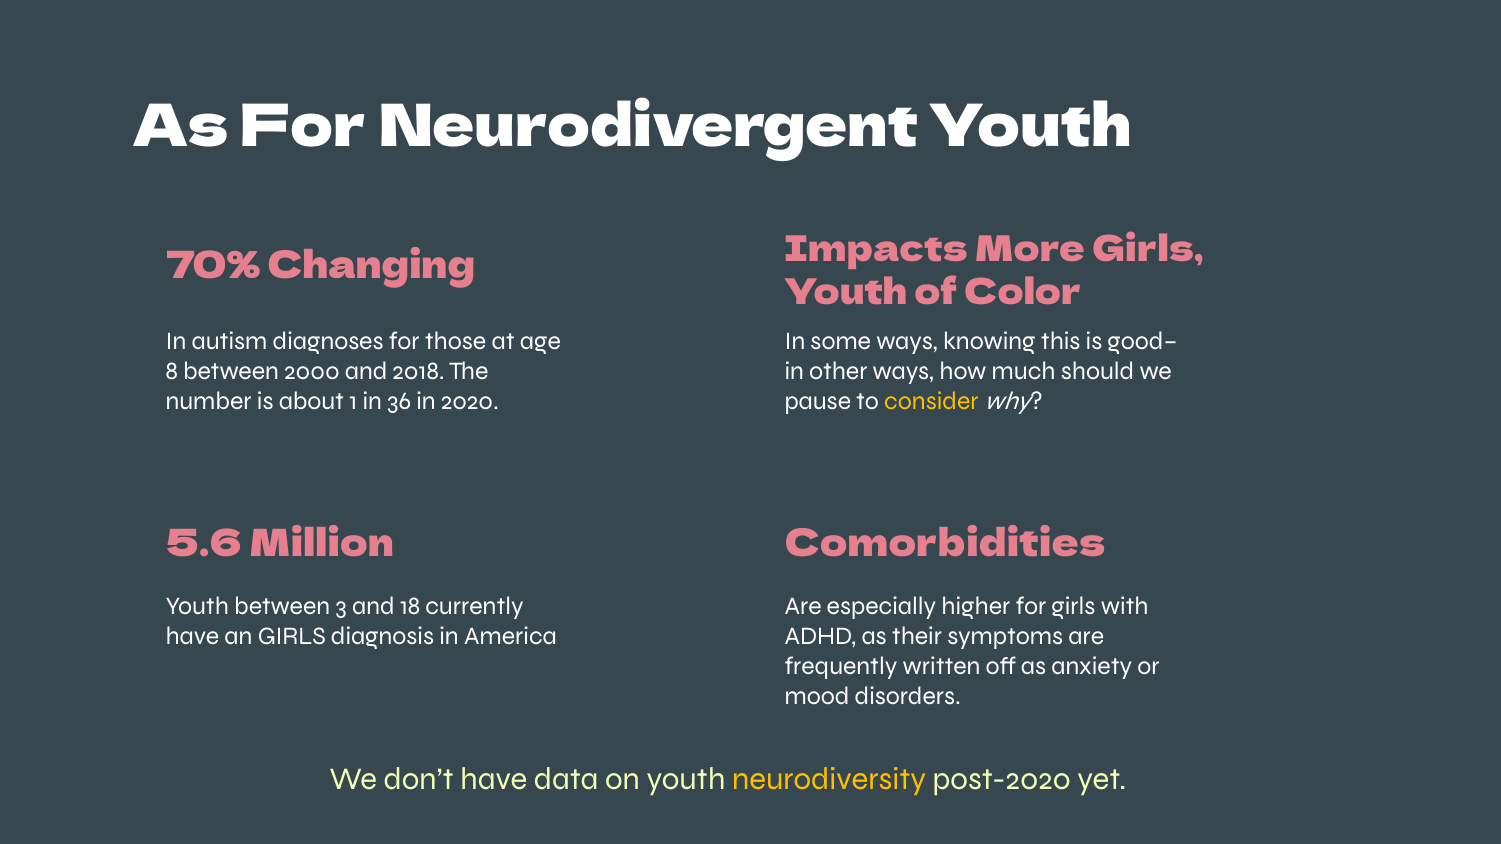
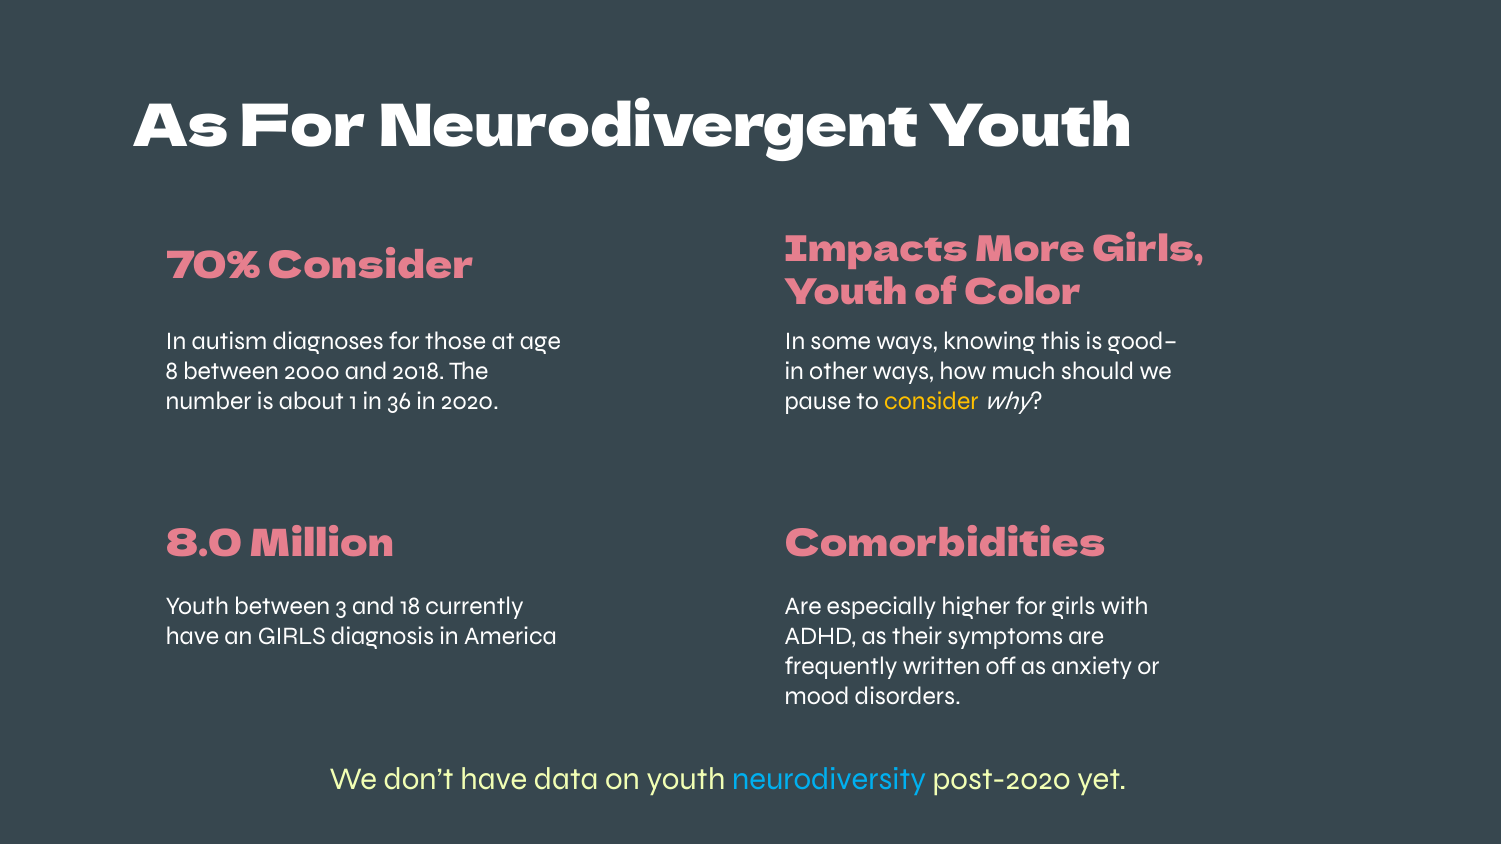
70% Changing: Changing -> Consider (371, 267)
5.6: 5.6 -> 8.0 (204, 544)
neurodiversity colour: yellow -> light blue (829, 780)
